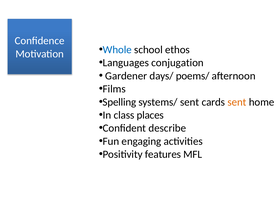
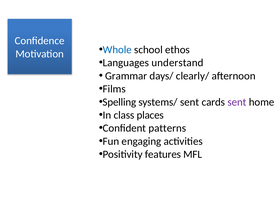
conjugation: conjugation -> understand (177, 63)
Gardener: Gardener -> Grammar (126, 76)
poems/: poems/ -> clearly/ (193, 76)
sent colour: orange -> purple (237, 102)
describe: describe -> patterns (167, 128)
